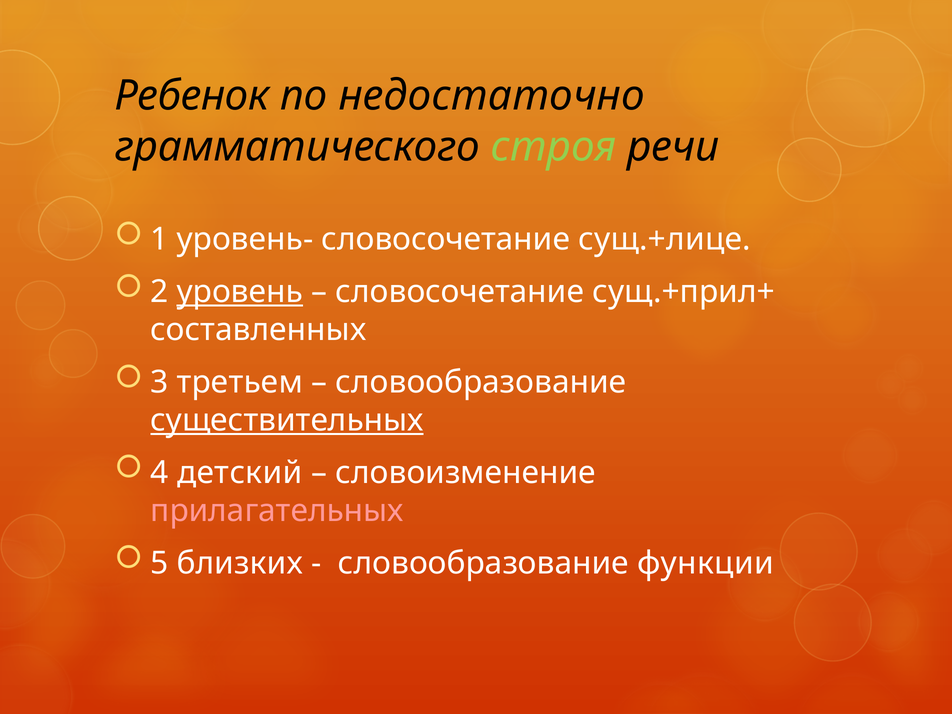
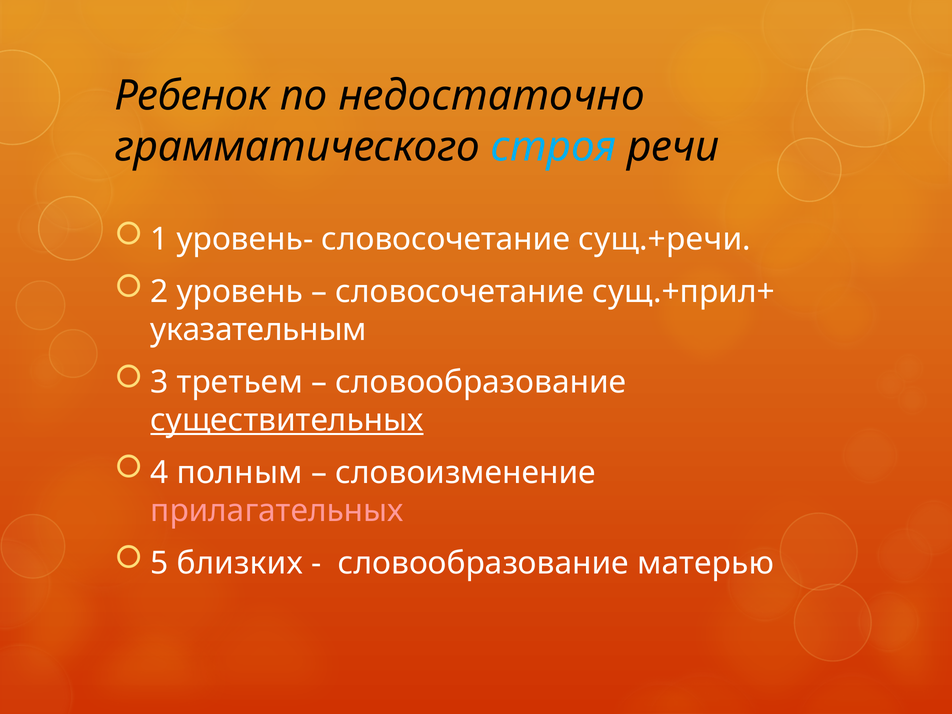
строя colour: light green -> light blue (554, 147)
сущ.+лице: сущ.+лице -> сущ.+речи (665, 239)
уровень underline: present -> none (240, 292)
составленных: составленных -> указательным (258, 330)
детский: детский -> полным (240, 473)
функции: функции -> матерью (706, 563)
